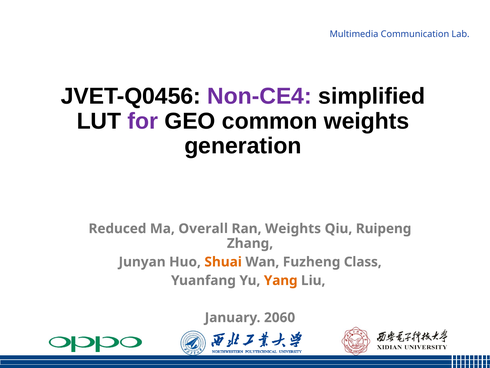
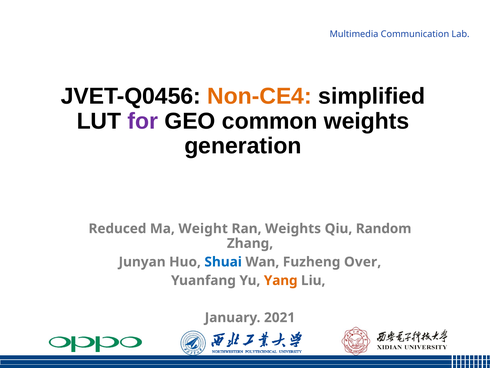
Non-CE4 colour: purple -> orange (260, 96)
Overall: Overall -> Weight (203, 228)
Ruipeng: Ruipeng -> Random (384, 228)
Shuai colour: orange -> blue (223, 262)
Class: Class -> Over (363, 262)
2060: 2060 -> 2021 (280, 317)
